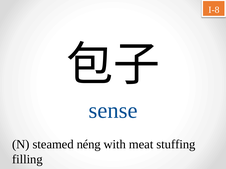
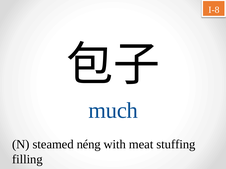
sense: sense -> much (113, 111)
